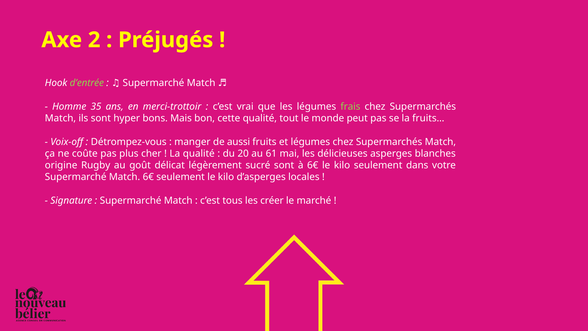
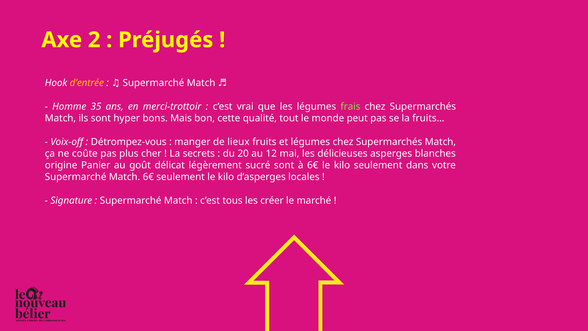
d’entrée colour: light green -> yellow (87, 83)
aussi: aussi -> lieux (238, 142)
La qualité: qualité -> secrets (199, 153)
61: 61 -> 12 (271, 153)
Rugby: Rugby -> Panier (96, 165)
